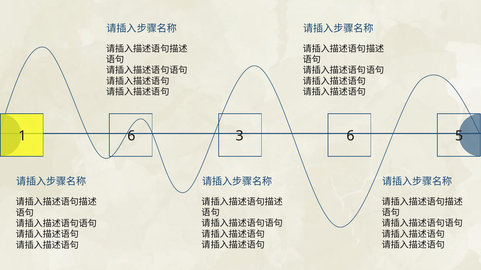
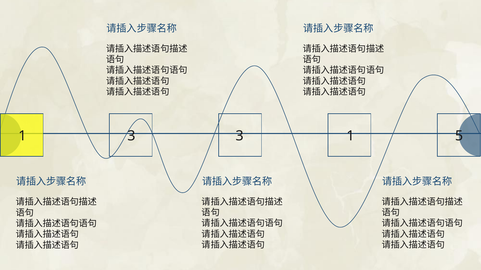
1 6: 6 -> 3 (131, 136)
3 6: 6 -> 1 (350, 136)
